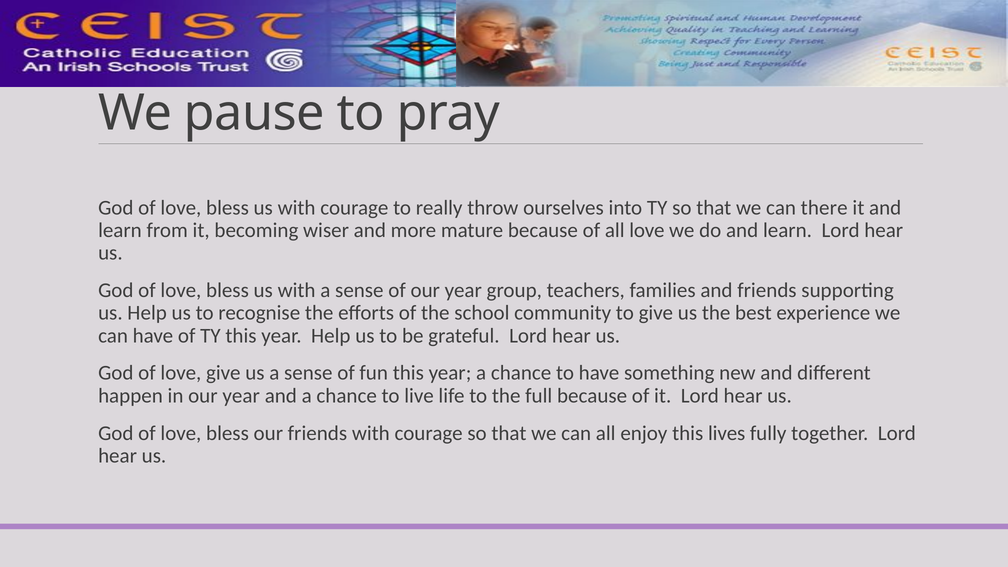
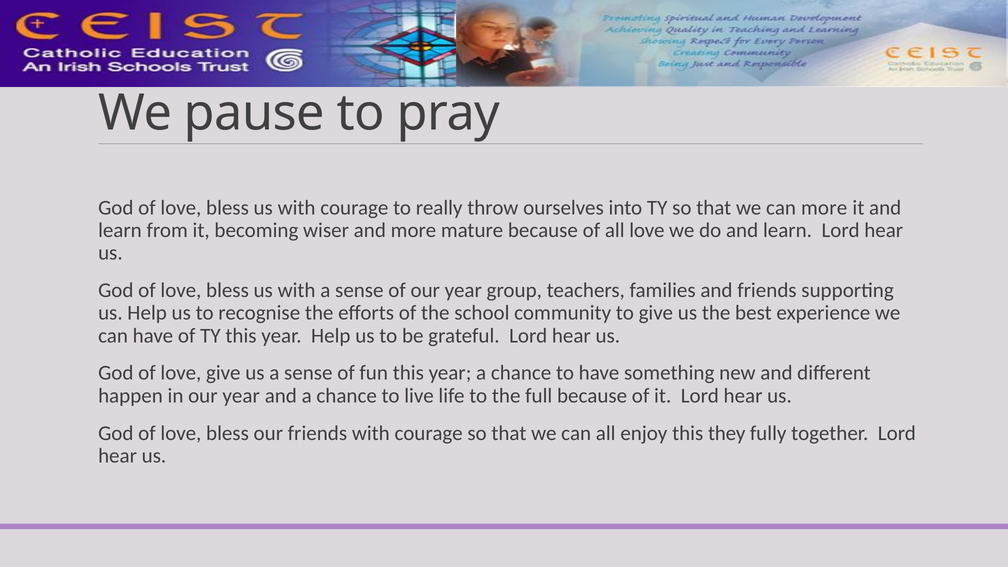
can there: there -> more (824, 208)
lives: lives -> they (727, 433)
